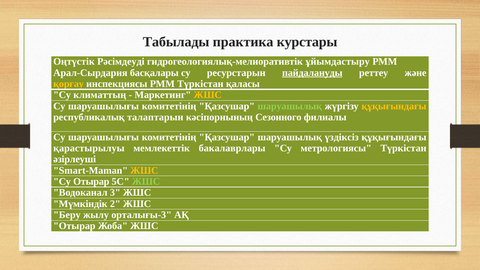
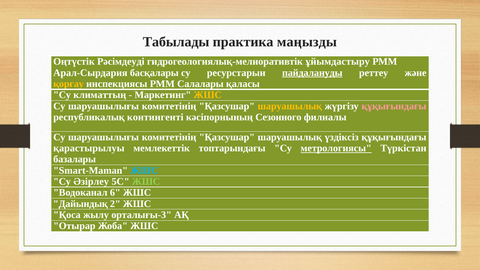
курстары: курстары -> маңызды (307, 42)
РММ Түркістан: Түркістан -> Салалары (200, 84)
шаруашылық colour: light green -> yellow (290, 106)
құқығындағы colour: yellow -> pink (394, 106)
талаптарын: талаптарын -> контингенті (155, 117)
бакалаврлары: бакалаврлары -> топтарындағы (232, 148)
метрологиясы underline: none -> present (336, 148)
әзірлеуші: әзірлеуші -> базалары (75, 159)
ЖШС colour: yellow -> light blue (144, 170)
Су Отырар: Отырар -> Әзірлеу (91, 182)
3: 3 -> 6 (115, 193)
Мүмкіндік: Мүмкіндік -> Дайындық (80, 204)
Беру: Беру -> Қоса (67, 215)
